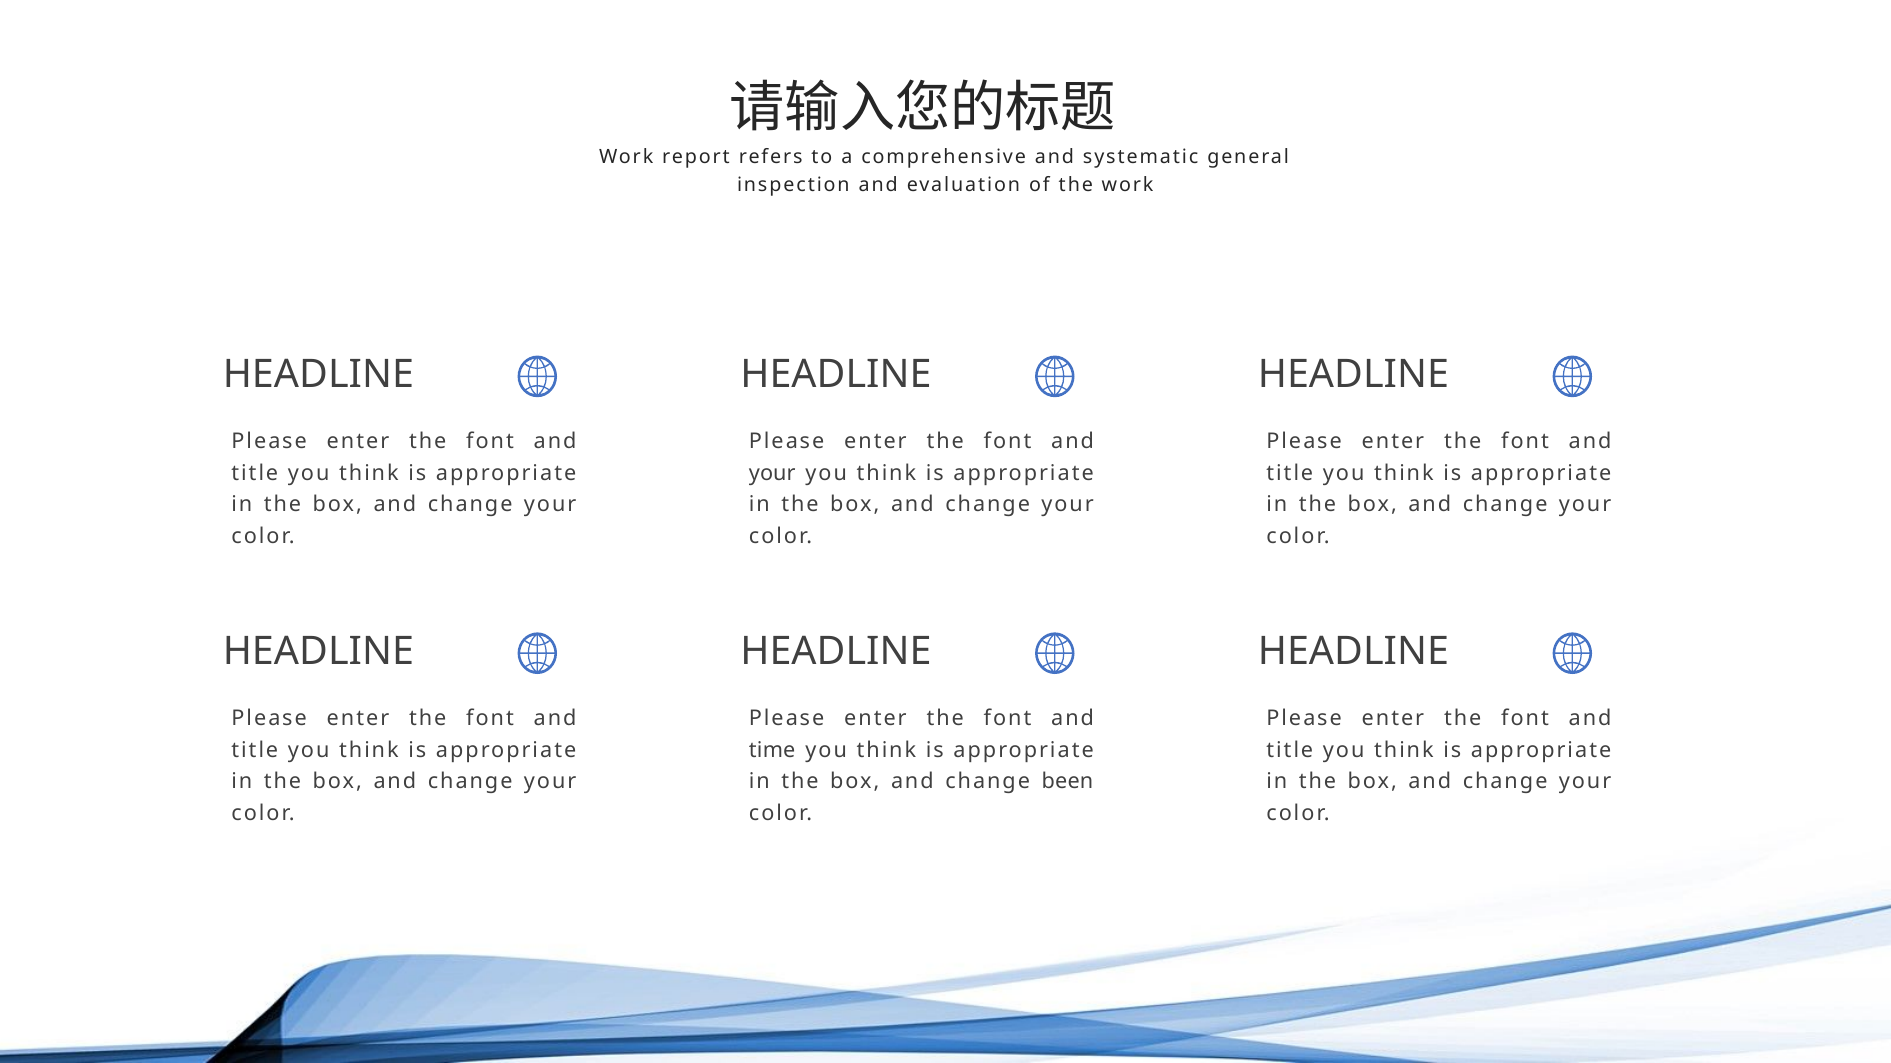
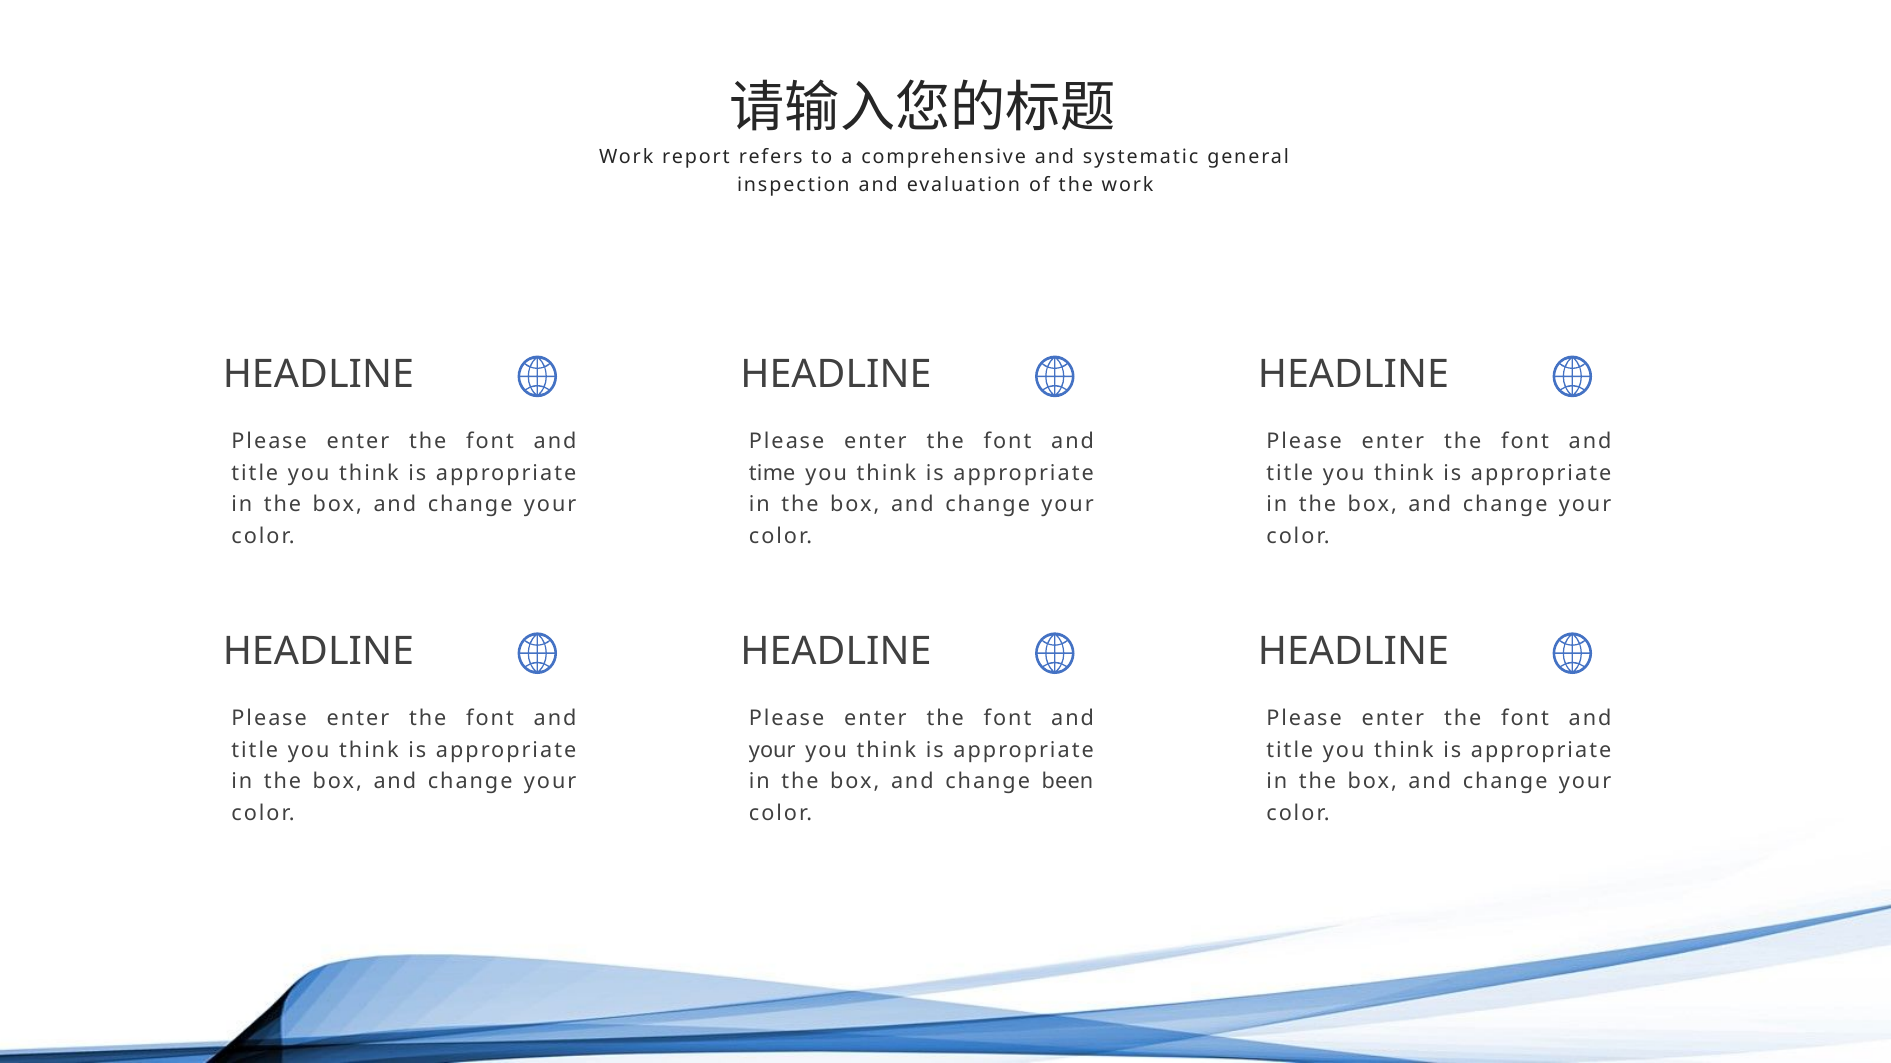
your: your -> time (772, 474)
time: time -> your (772, 751)
